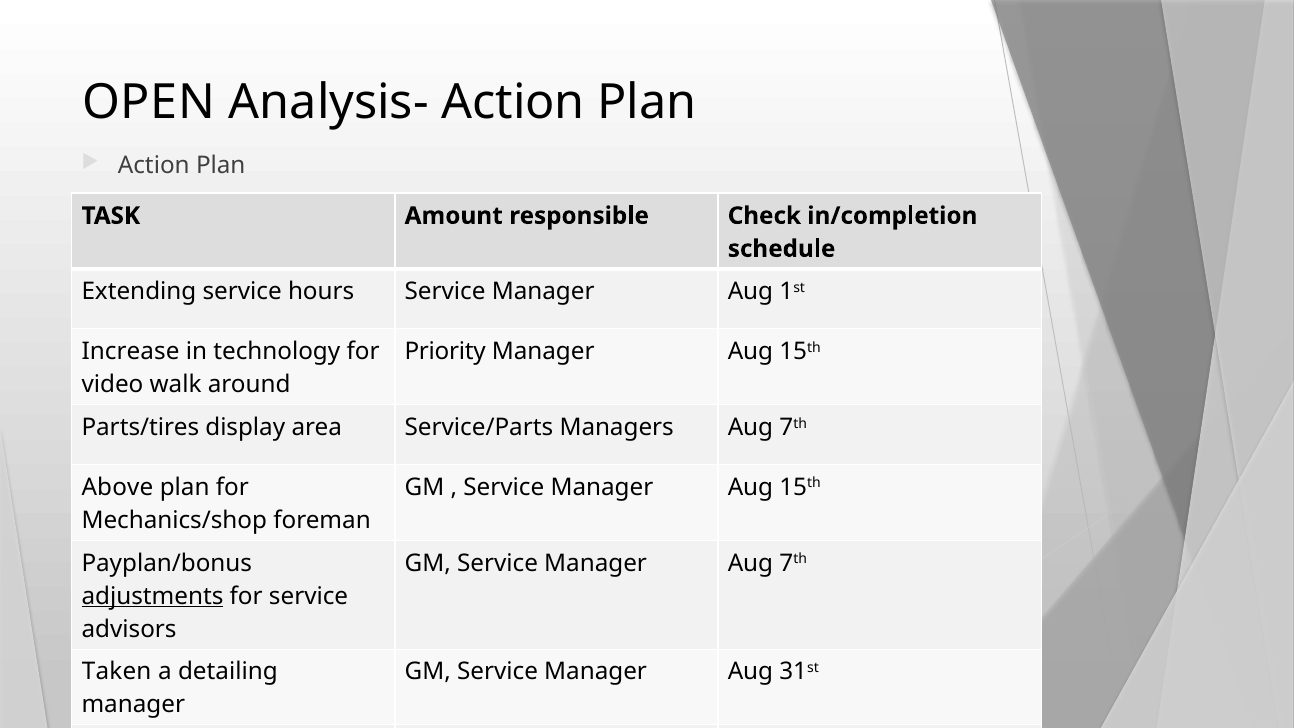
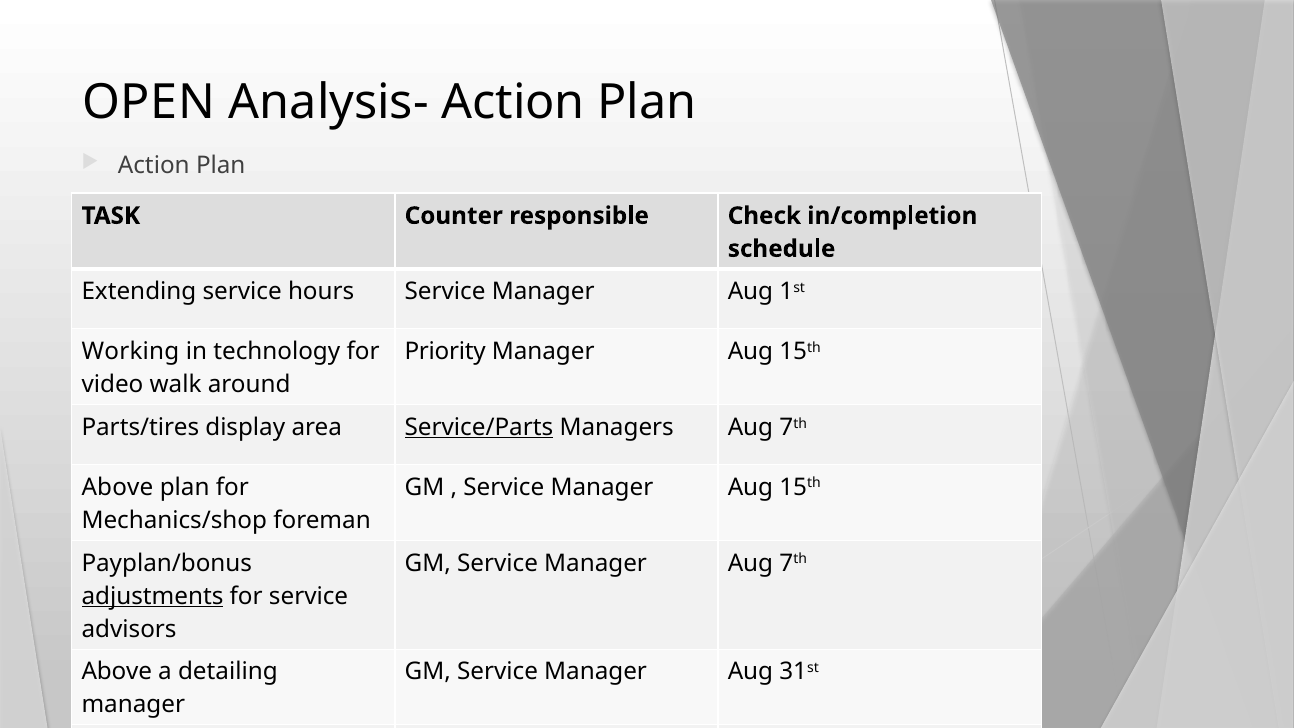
Amount: Amount -> Counter (454, 216)
Increase: Increase -> Working (130, 351)
Service/Parts underline: none -> present (479, 427)
Taken: Taken -> Above (117, 672)
